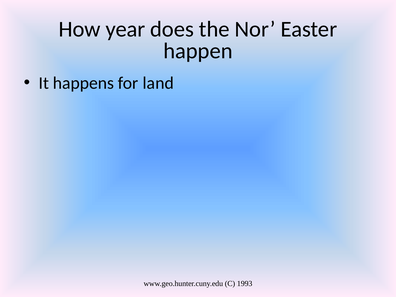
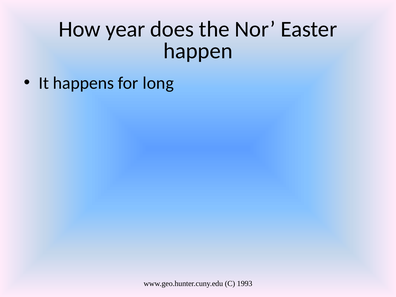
land: land -> long (158, 83)
